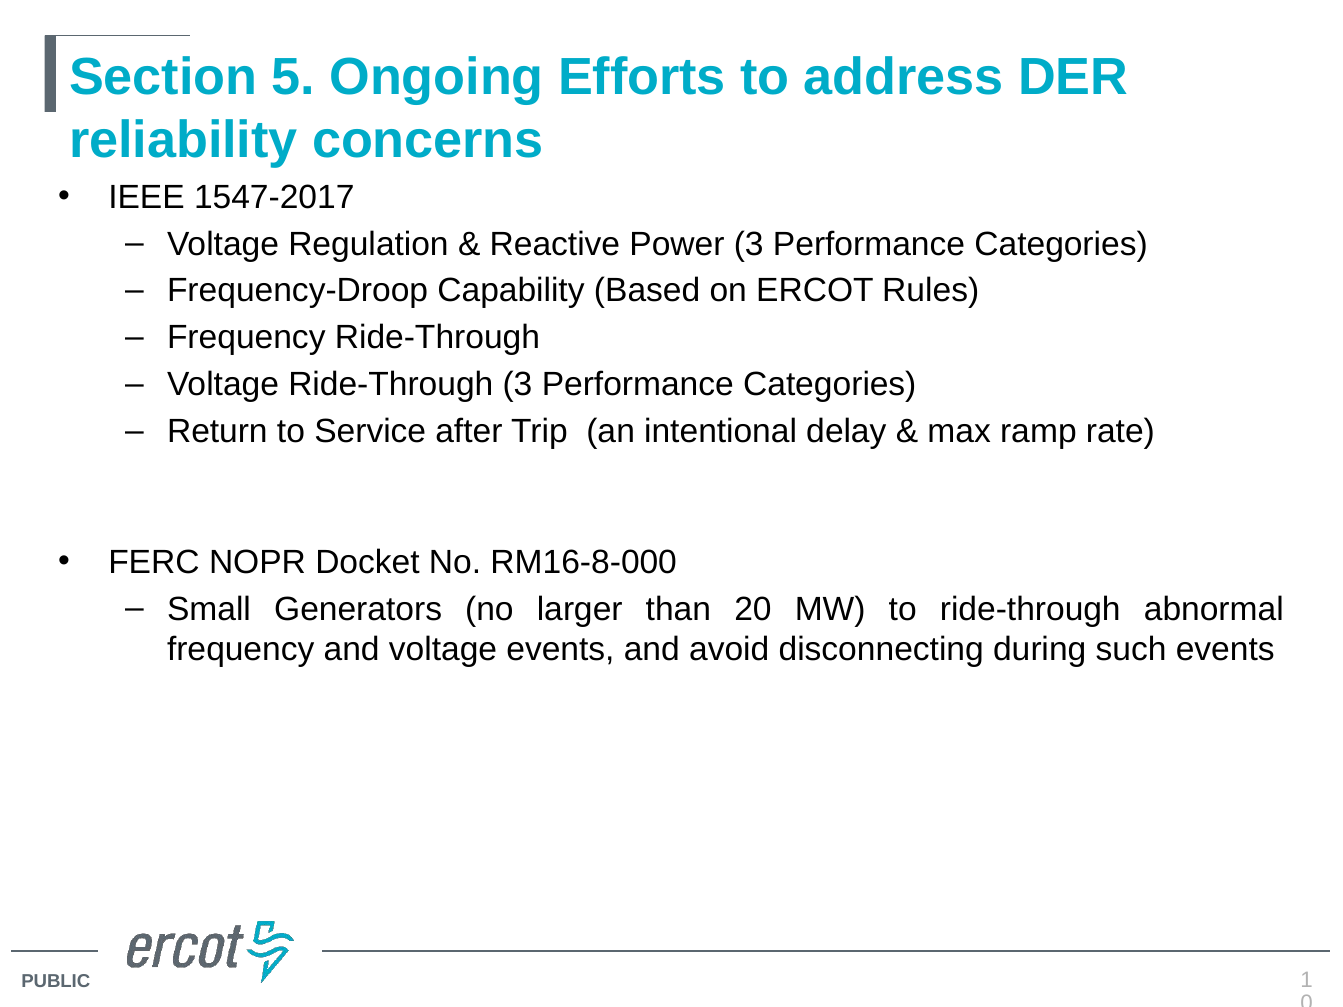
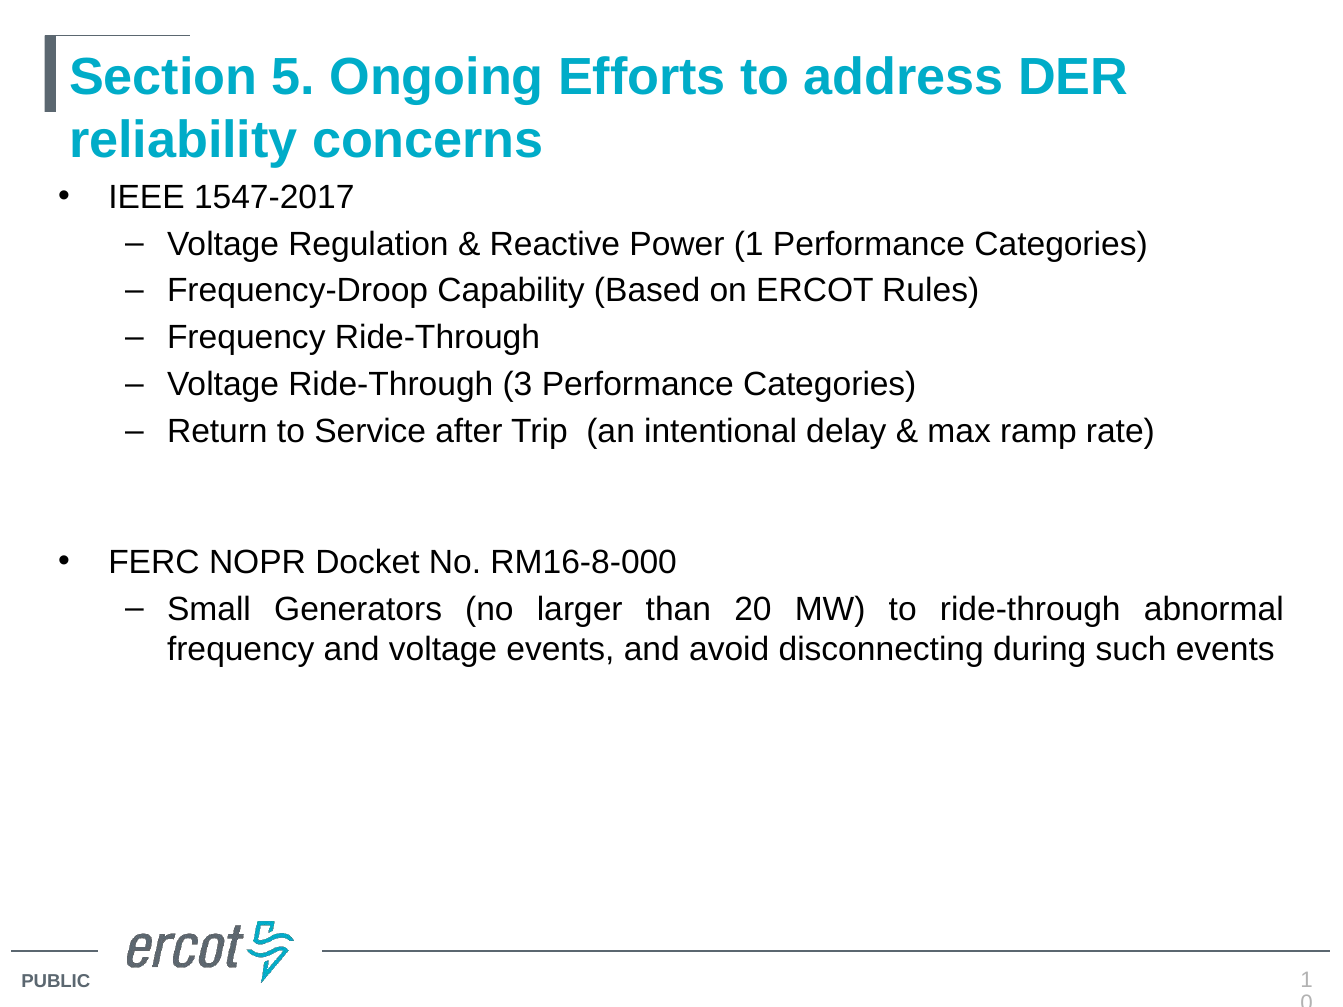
Power 3: 3 -> 1 (749, 244)
